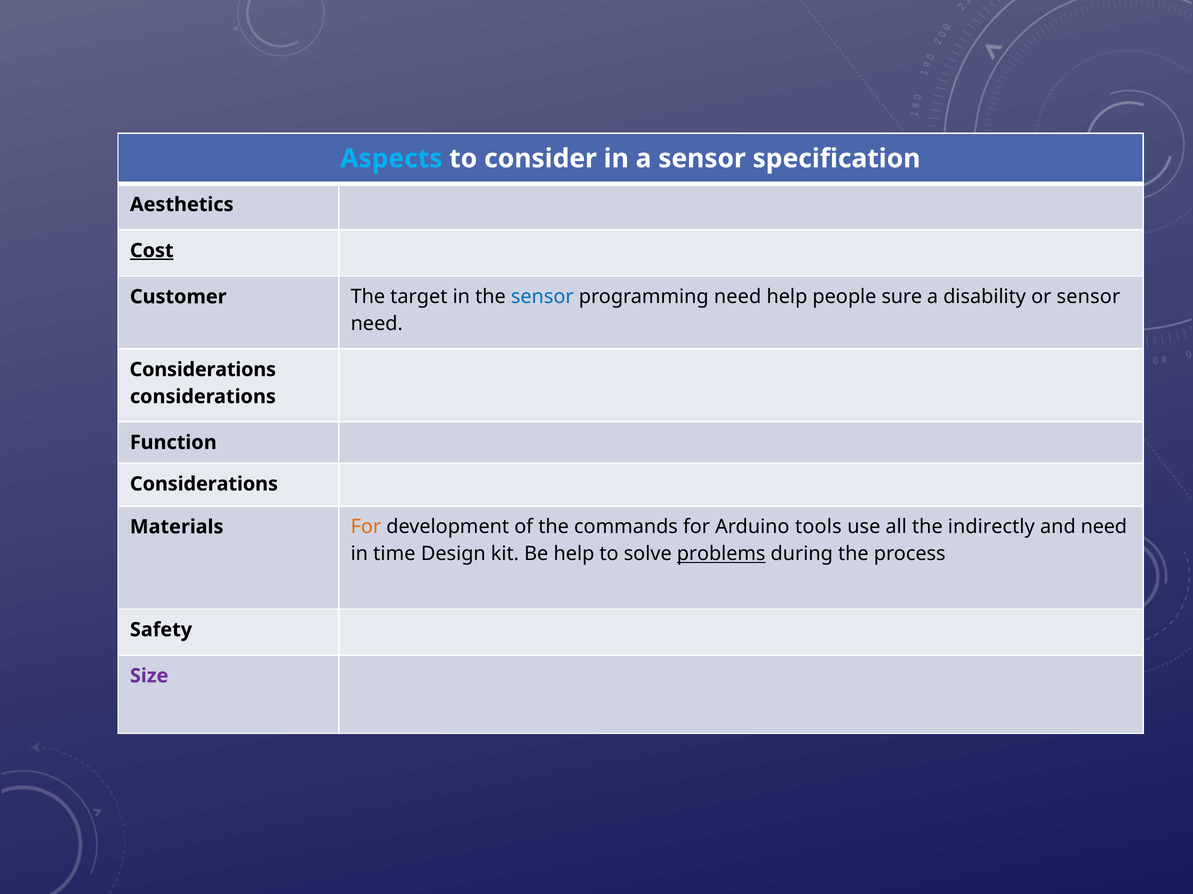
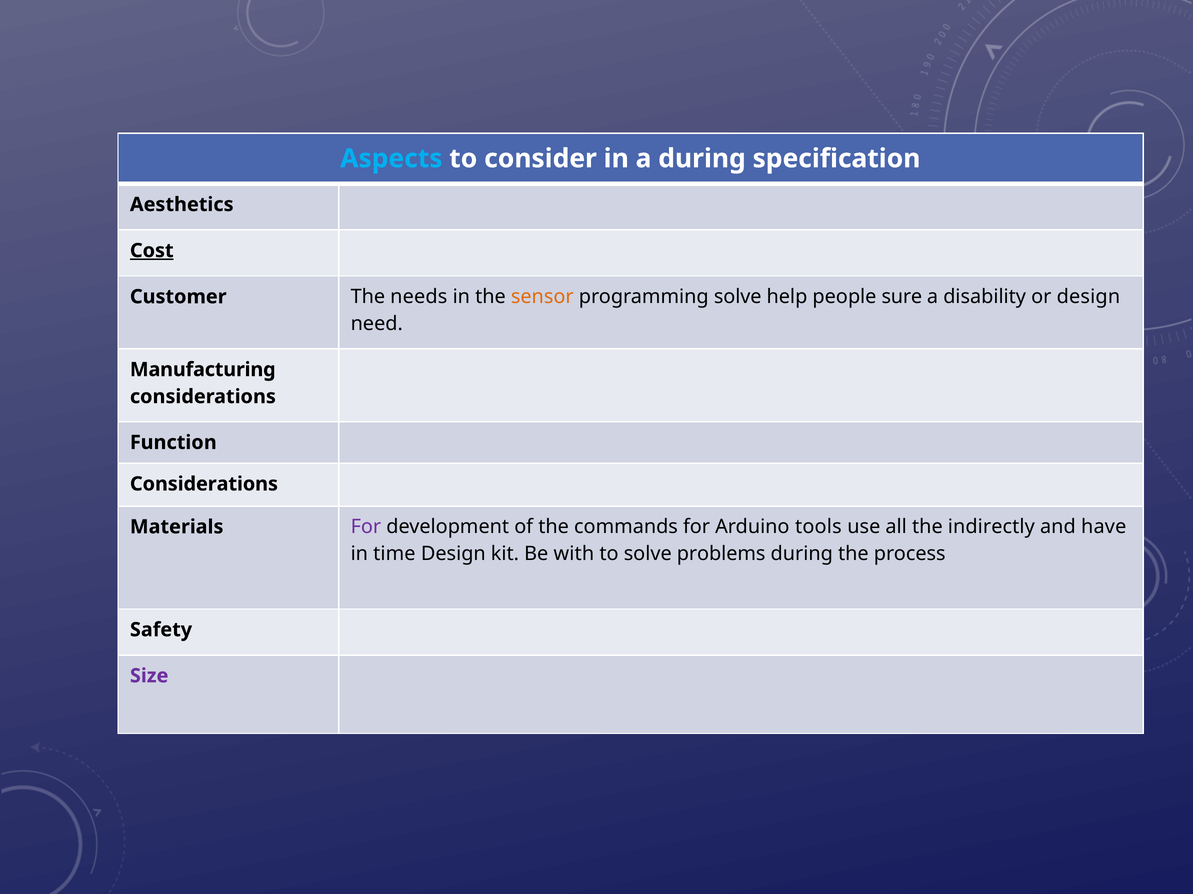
a sensor: sensor -> during (702, 159)
target: target -> needs (419, 297)
sensor colour: blue -> orange (542, 297)
programming need: need -> solve (738, 297)
or sensor: sensor -> design (1088, 297)
Considerations: Considerations -> Manufacturing (203, 370)
For colour: orange -> purple (366, 527)
and need: need -> have (1104, 527)
Be help: help -> with (574, 554)
problems underline: present -> none (721, 554)
